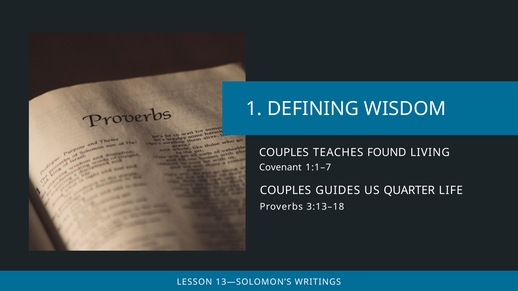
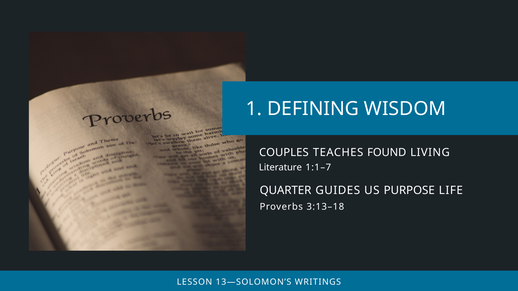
Covenant: Covenant -> Literature (280, 168)
COUPLES: COUPLES -> QUARTER (286, 191)
QUARTER: QUARTER -> PURPOSE (409, 191)
